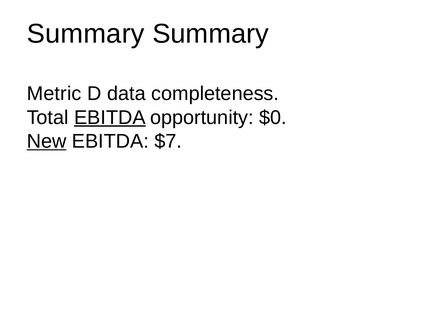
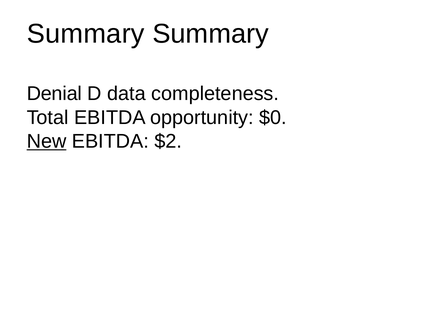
Metric: Metric -> Denial (54, 94)
EBITDA underline: present -> none (110, 117)
$7: $7 -> $2 (168, 141)
